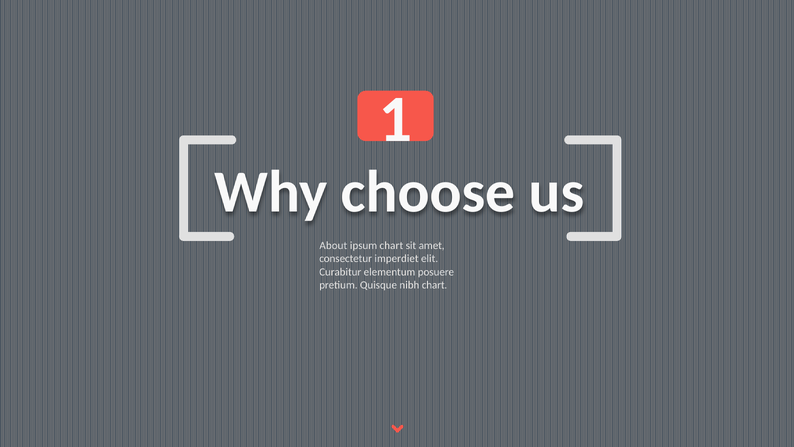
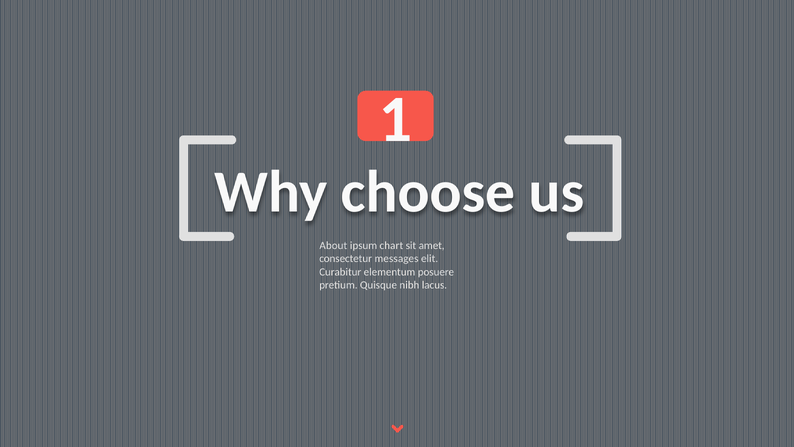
imperdiet: imperdiet -> messages (397, 258)
nibh chart: chart -> lacus (434, 285)
